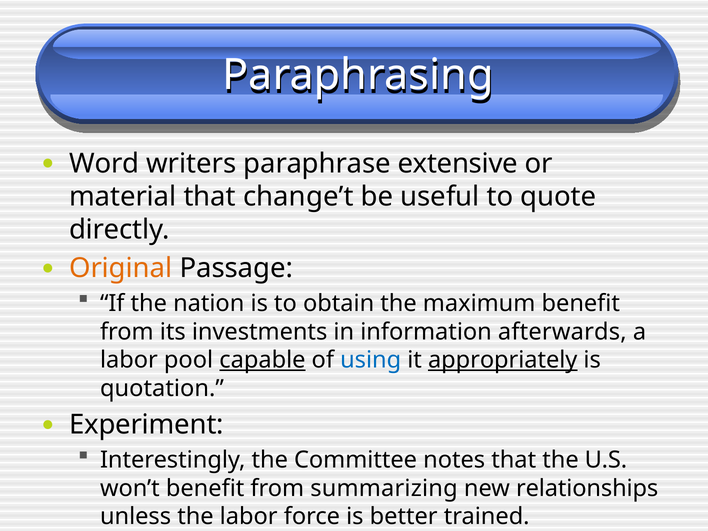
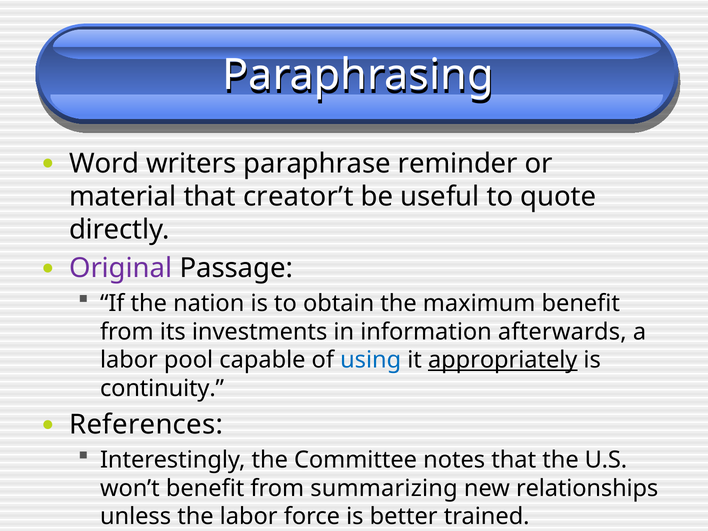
extensive: extensive -> reminder (458, 164)
change’t: change’t -> creator’t (298, 197)
Original colour: orange -> purple (121, 268)
capable underline: present -> none (262, 360)
quotation: quotation -> continuity (162, 388)
Experiment: Experiment -> References (146, 425)
